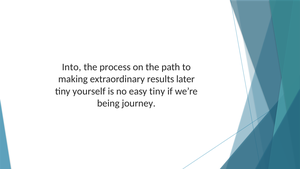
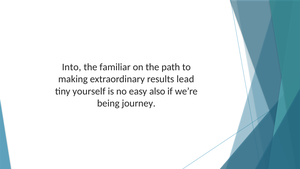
process: process -> familiar (115, 67)
later: later -> lead (185, 79)
easy tiny: tiny -> also (157, 91)
